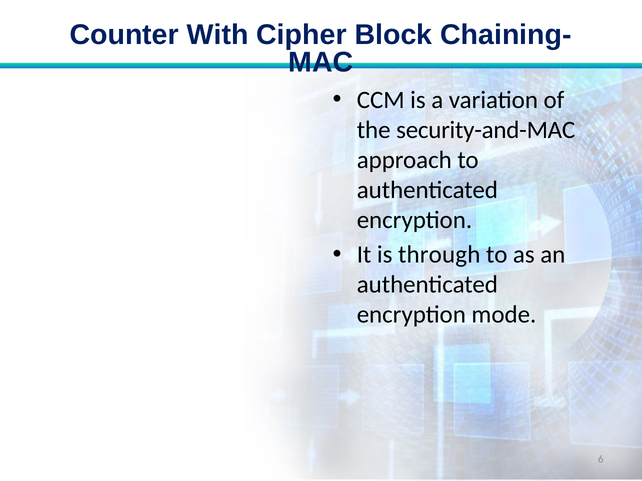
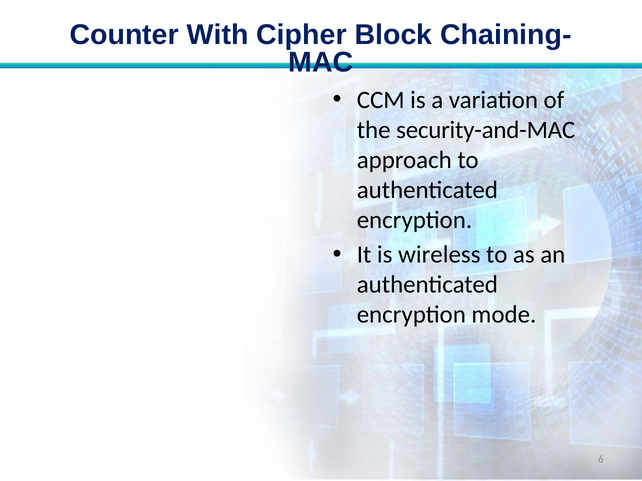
through: through -> wireless (439, 255)
